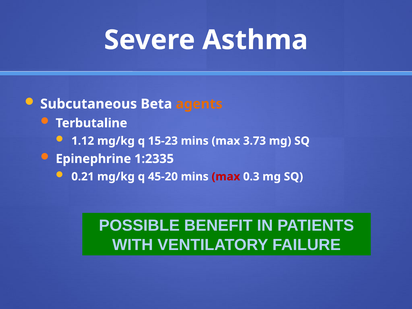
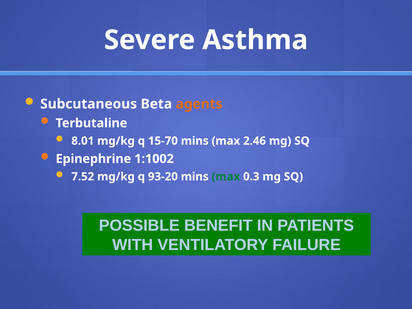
1.12: 1.12 -> 8.01 (83, 141)
15-23: 15-23 -> 15-70 (163, 141)
3.73: 3.73 -> 2.46 (255, 141)
1:2335: 1:2335 -> 1:1002 (154, 159)
0.21: 0.21 -> 7.52 (83, 177)
45-20: 45-20 -> 93-20 (163, 177)
max colour: red -> green (226, 177)
